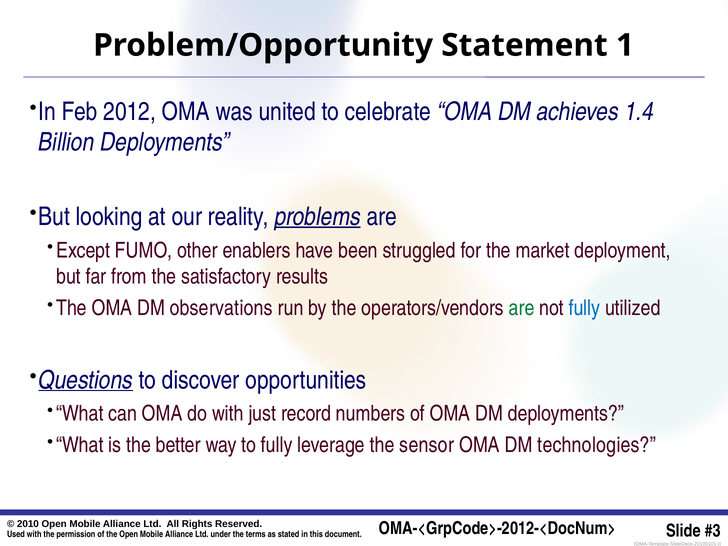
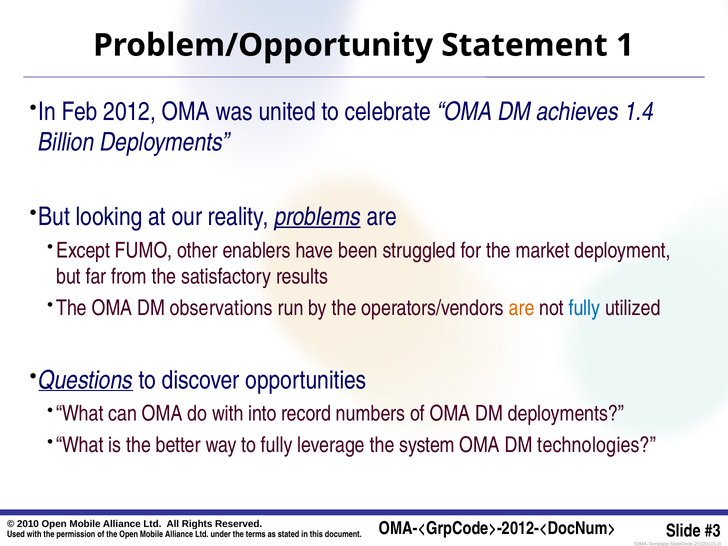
are colour: green -> orange (522, 308)
just: just -> into (262, 414)
sensor: sensor -> system (427, 445)
